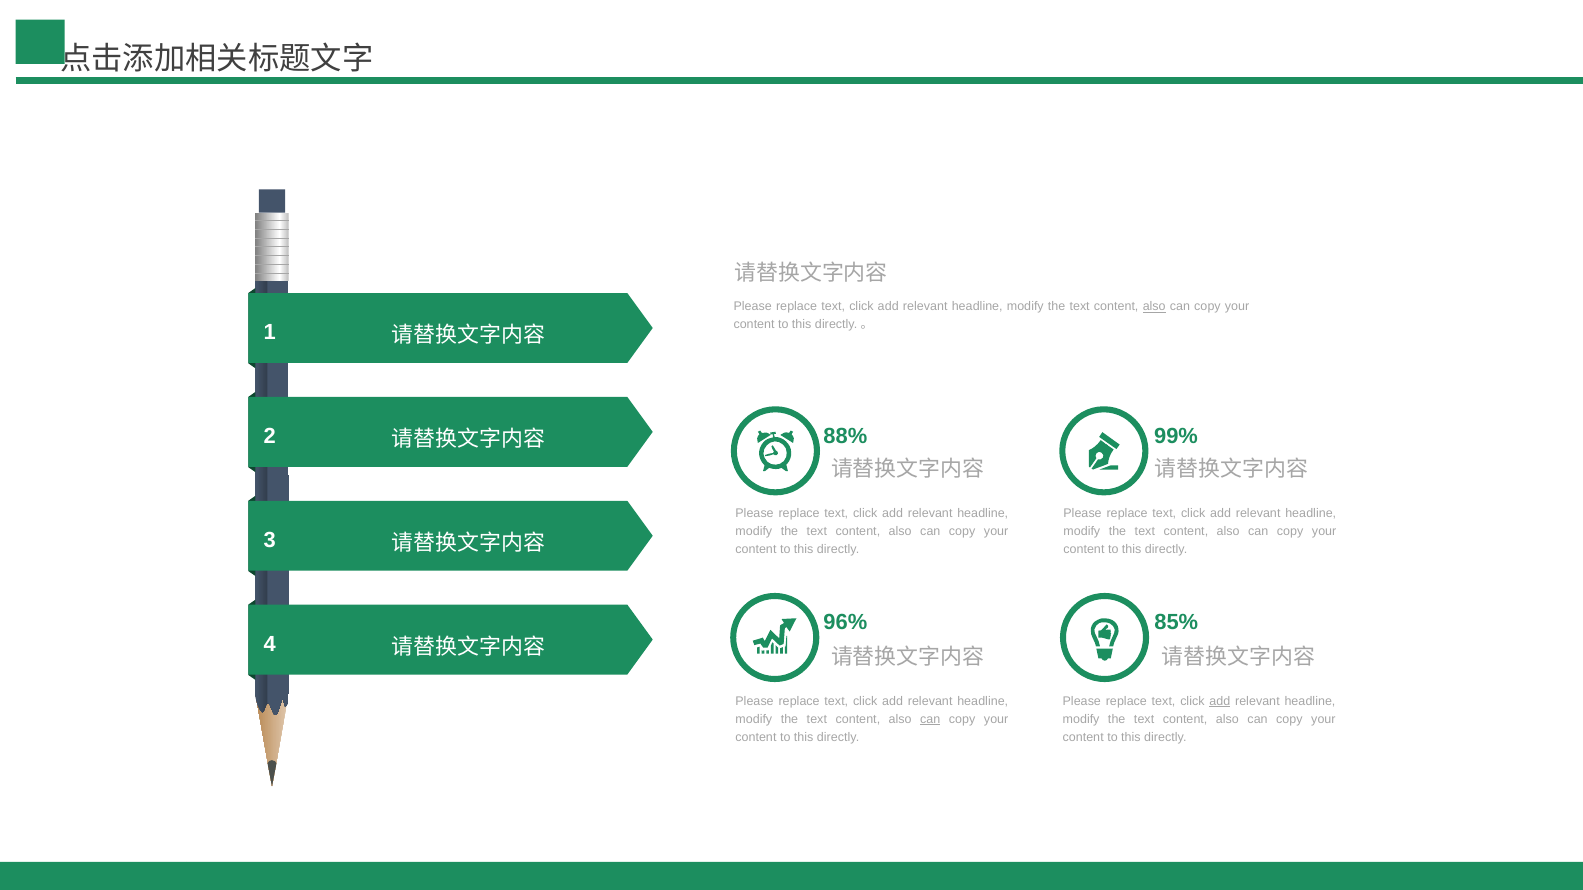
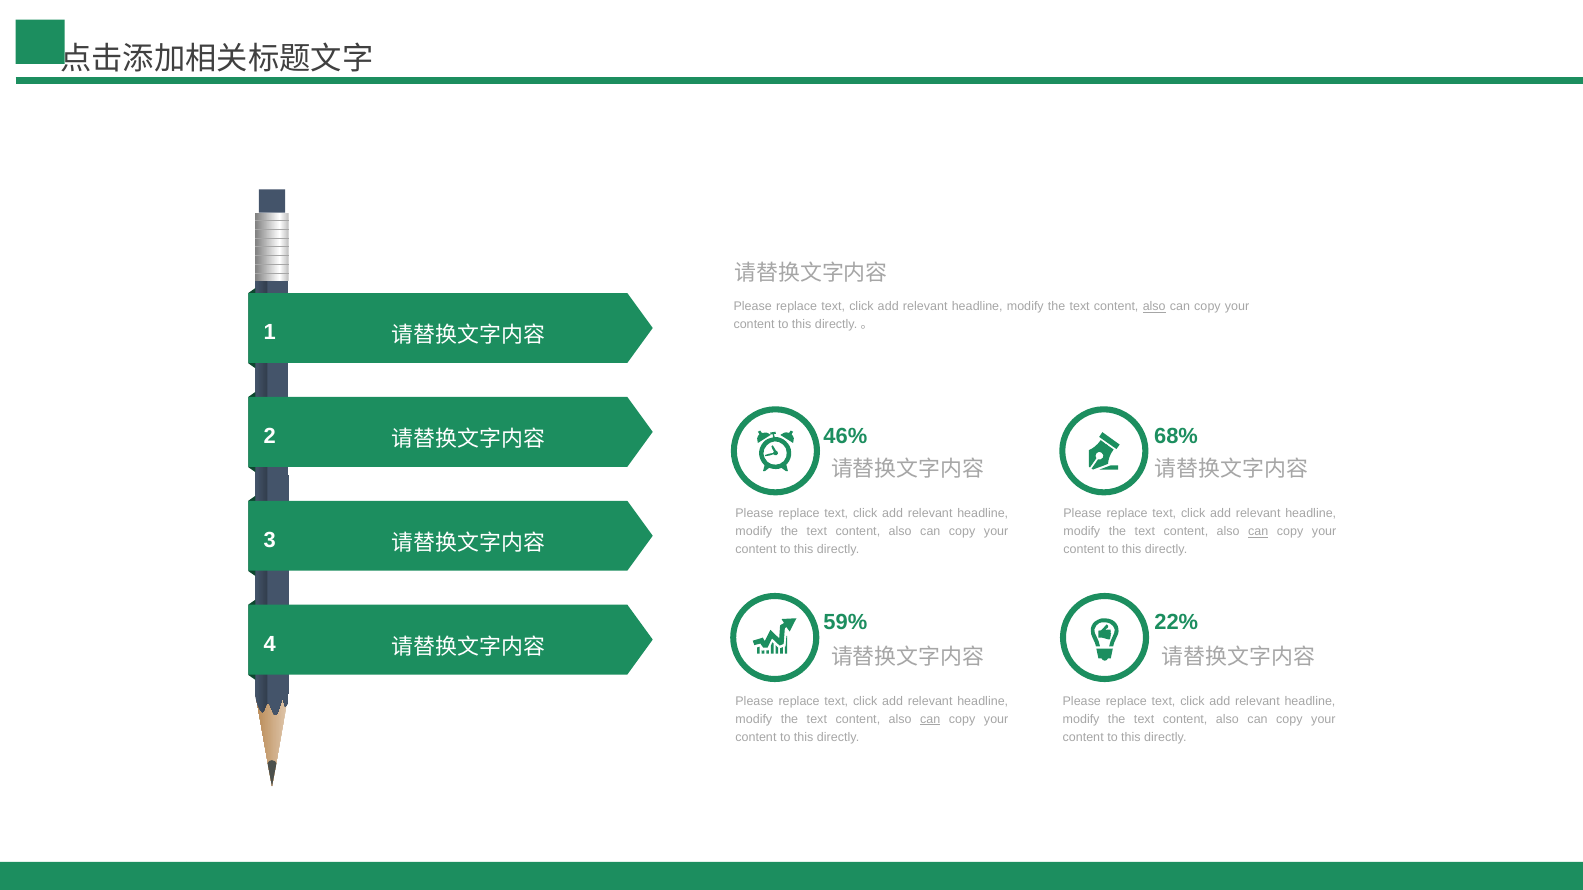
88%: 88% -> 46% (845, 437)
99%: 99% -> 68% (1176, 437)
can underline: none -> present (1258, 532)
96%: 96% -> 59% (845, 622)
85%: 85% -> 22% (1176, 622)
add underline: present -> none (1220, 701)
